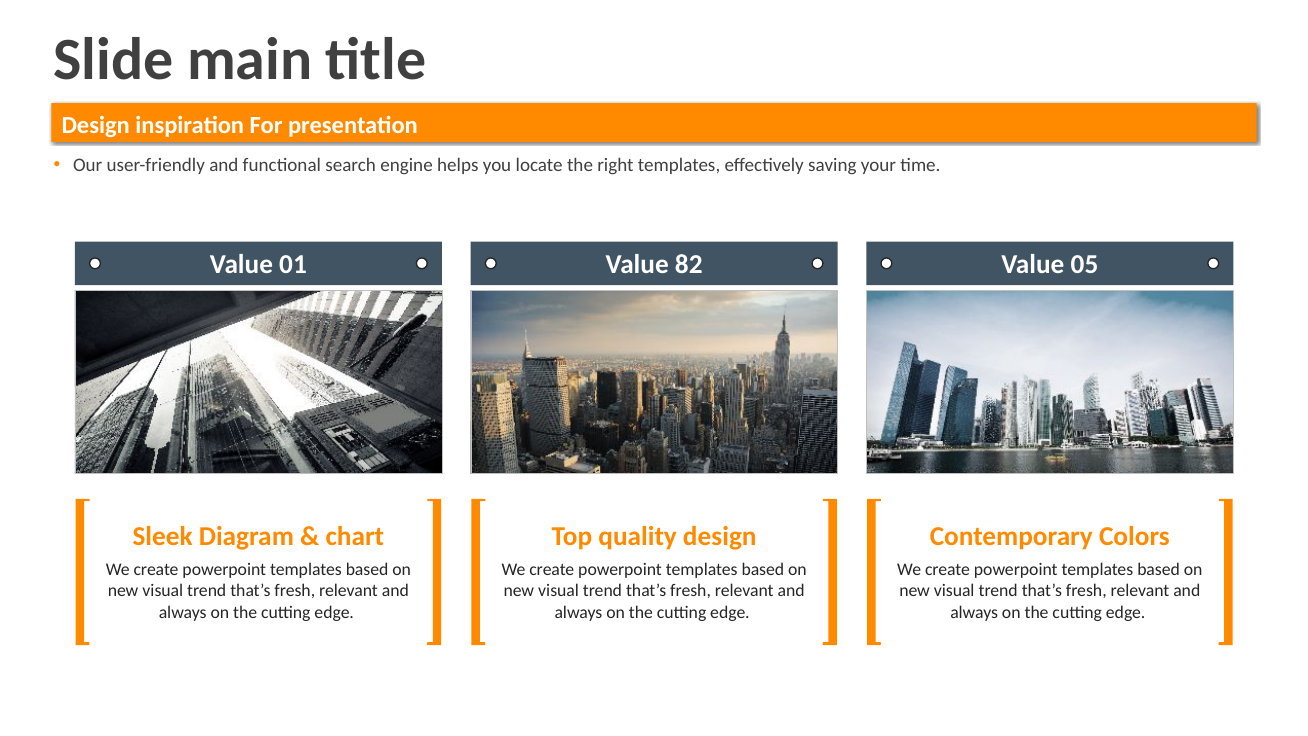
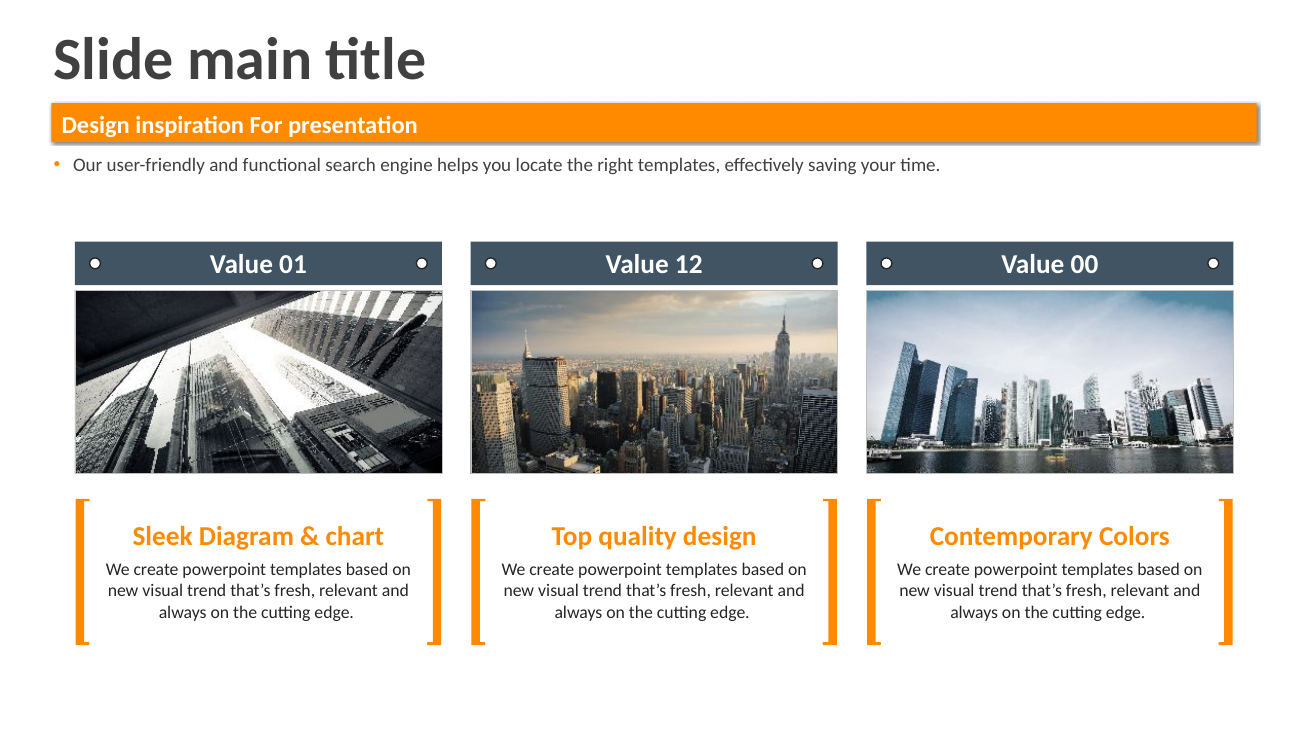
82: 82 -> 12 (689, 264)
05: 05 -> 00 (1084, 264)
